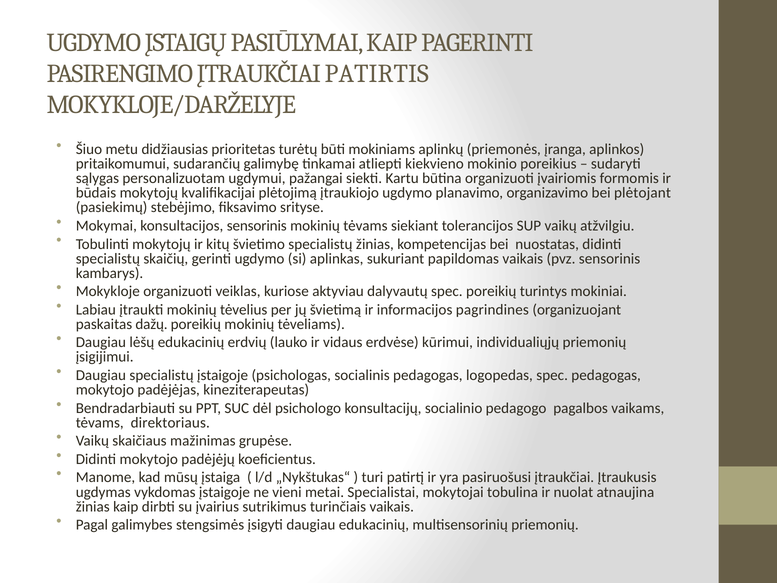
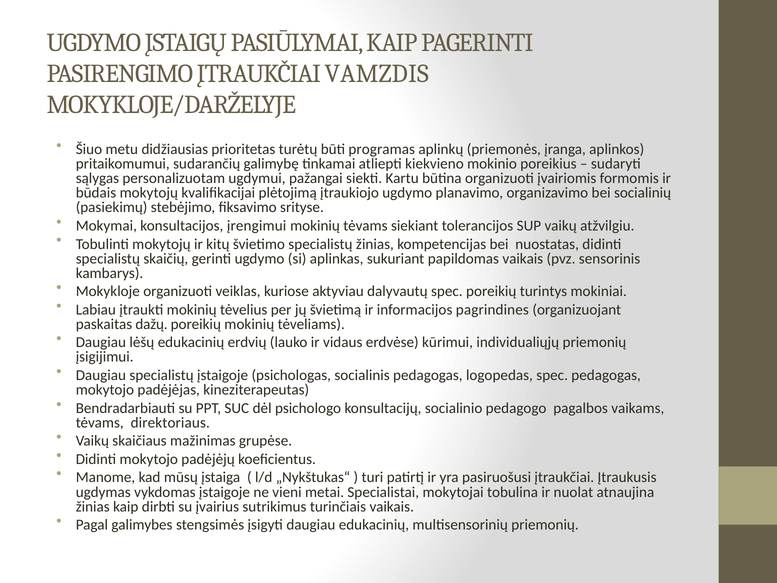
PATIRTIS: PATIRTIS -> VAMZDIS (377, 74)
mokiniams: mokiniams -> programas (382, 149)
plėtojant: plėtojant -> socialinių (643, 193)
konsultacijos sensorinis: sensorinis -> įrengimui (257, 226)
